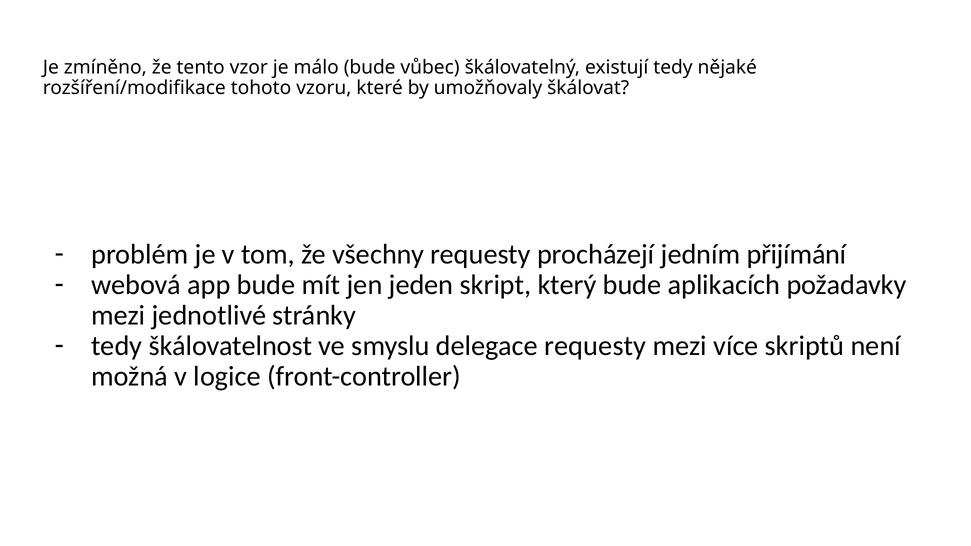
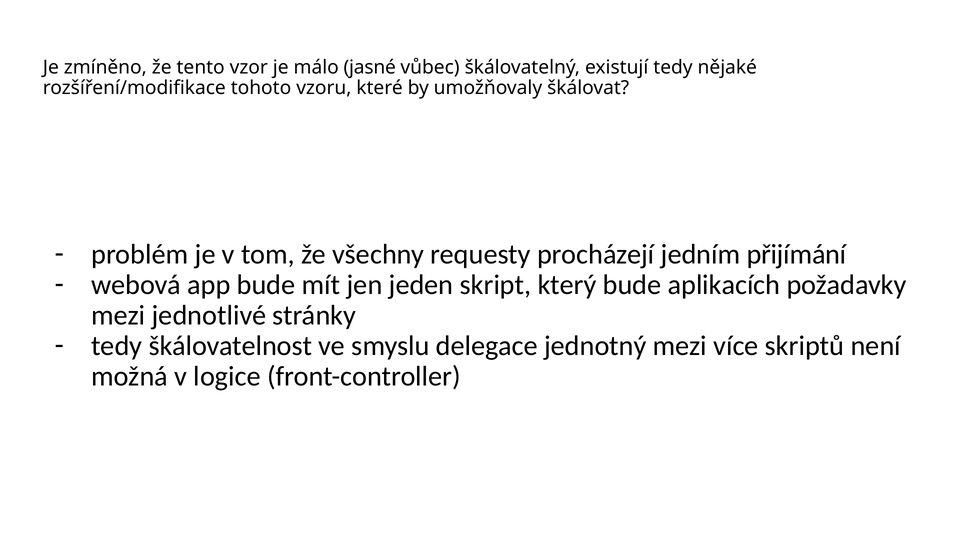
málo bude: bude -> jasné (370, 67)
delegace requesty: requesty -> jednotný (595, 346)
